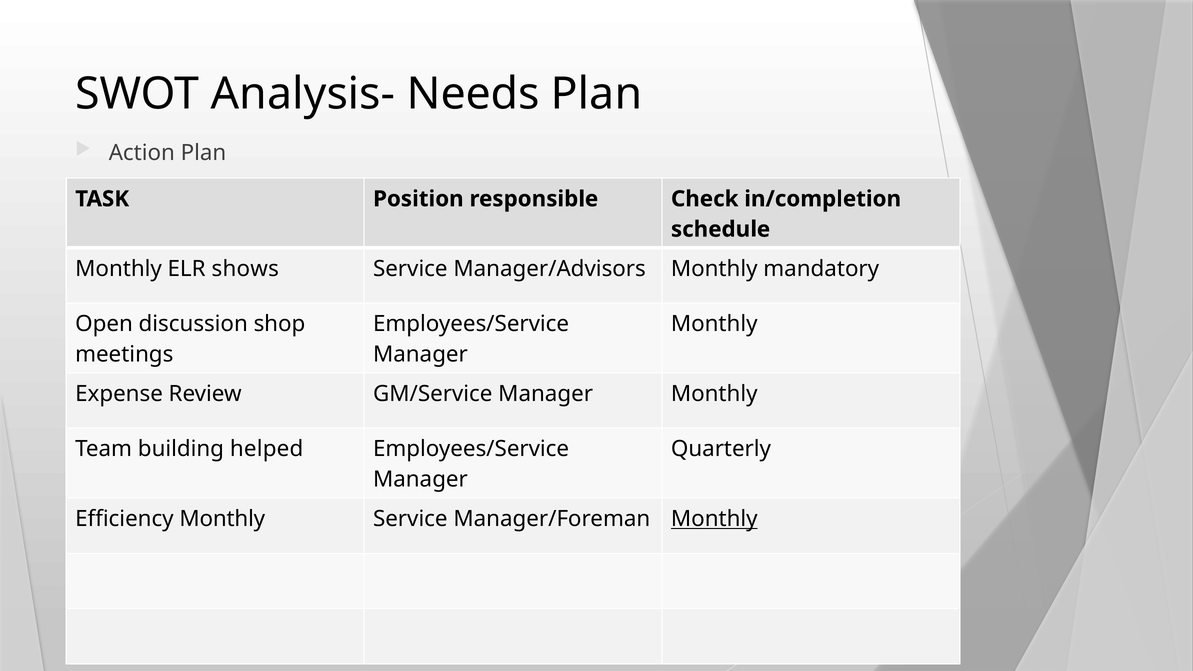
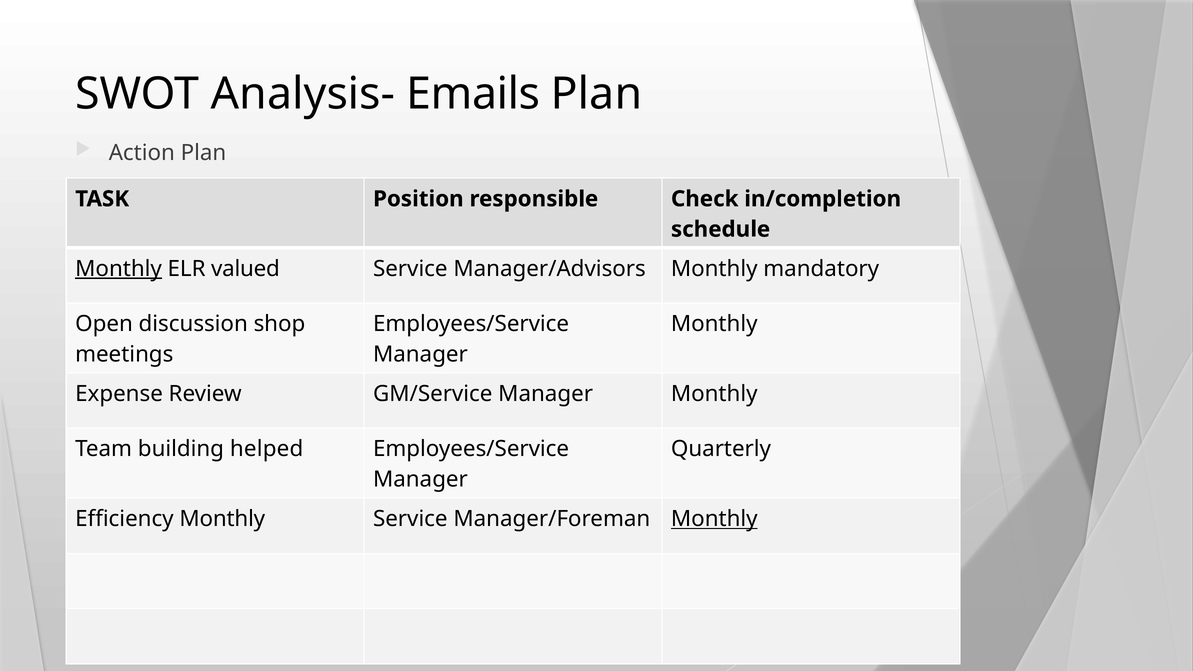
Needs: Needs -> Emails (473, 94)
Monthly underline: none -> present (119, 269)
shows: shows -> valued (245, 269)
